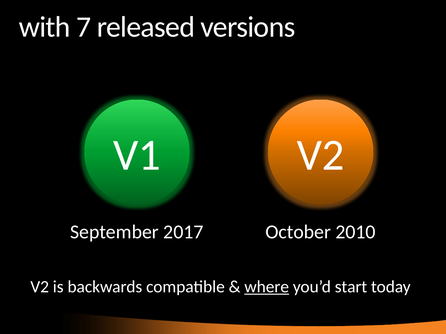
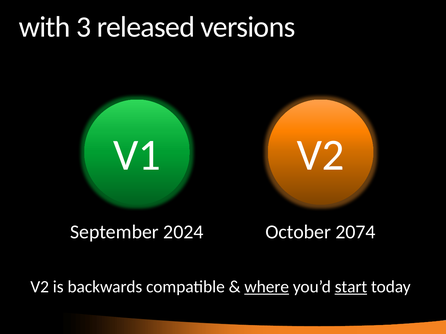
7: 7 -> 3 (84, 27)
2017: 2017 -> 2024 (183, 232)
2010: 2010 -> 2074 (356, 232)
start underline: none -> present (351, 287)
